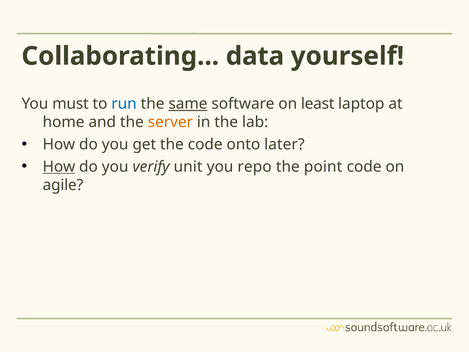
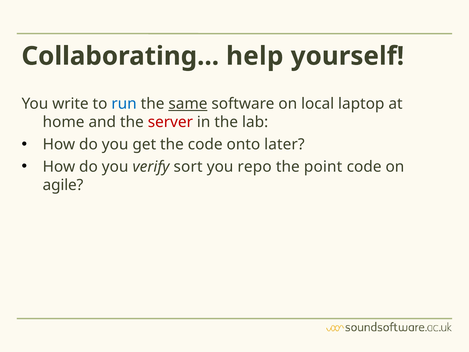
data: data -> help (255, 56)
must: must -> write (70, 104)
least: least -> local (318, 104)
server colour: orange -> red (170, 122)
How underline: present -> none (59, 167)
unit: unit -> sort (188, 167)
